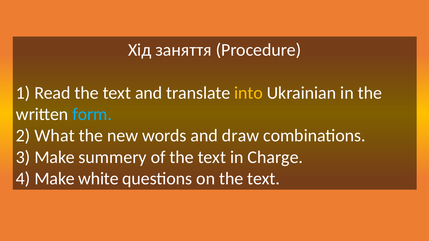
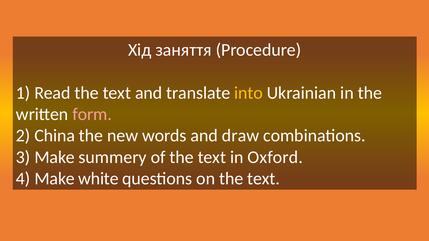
form colour: light blue -> pink (92, 115)
What: What -> China (55, 136)
Charge: Charge -> Oxford (275, 157)
